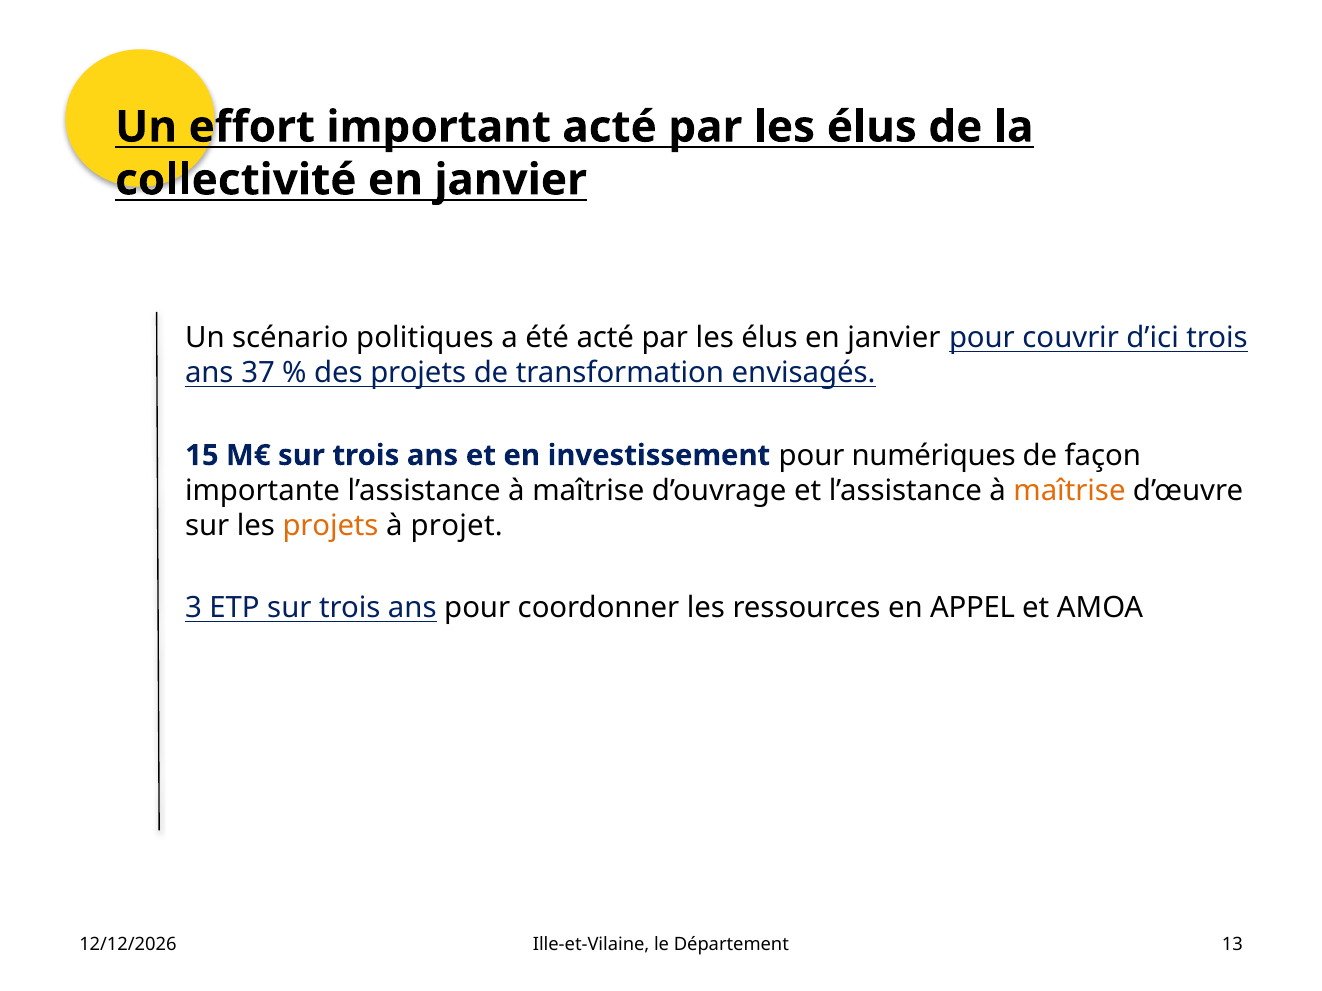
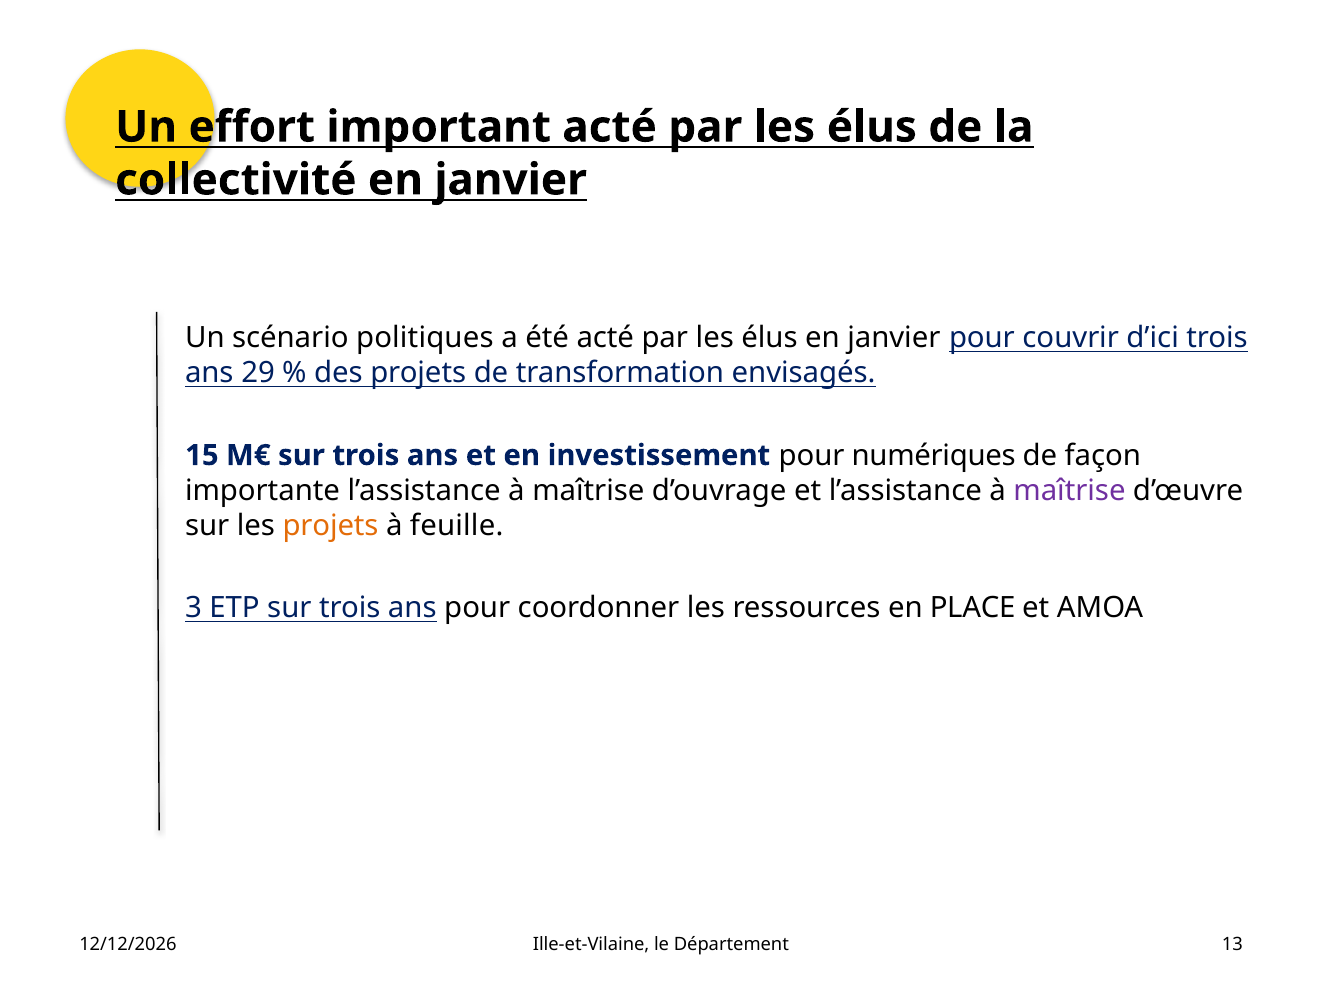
37: 37 -> 29 (258, 373)
maîtrise colour: orange -> purple (1069, 491)
projet: projet -> feuille (457, 526)
APPEL: APPEL -> PLACE (973, 608)
